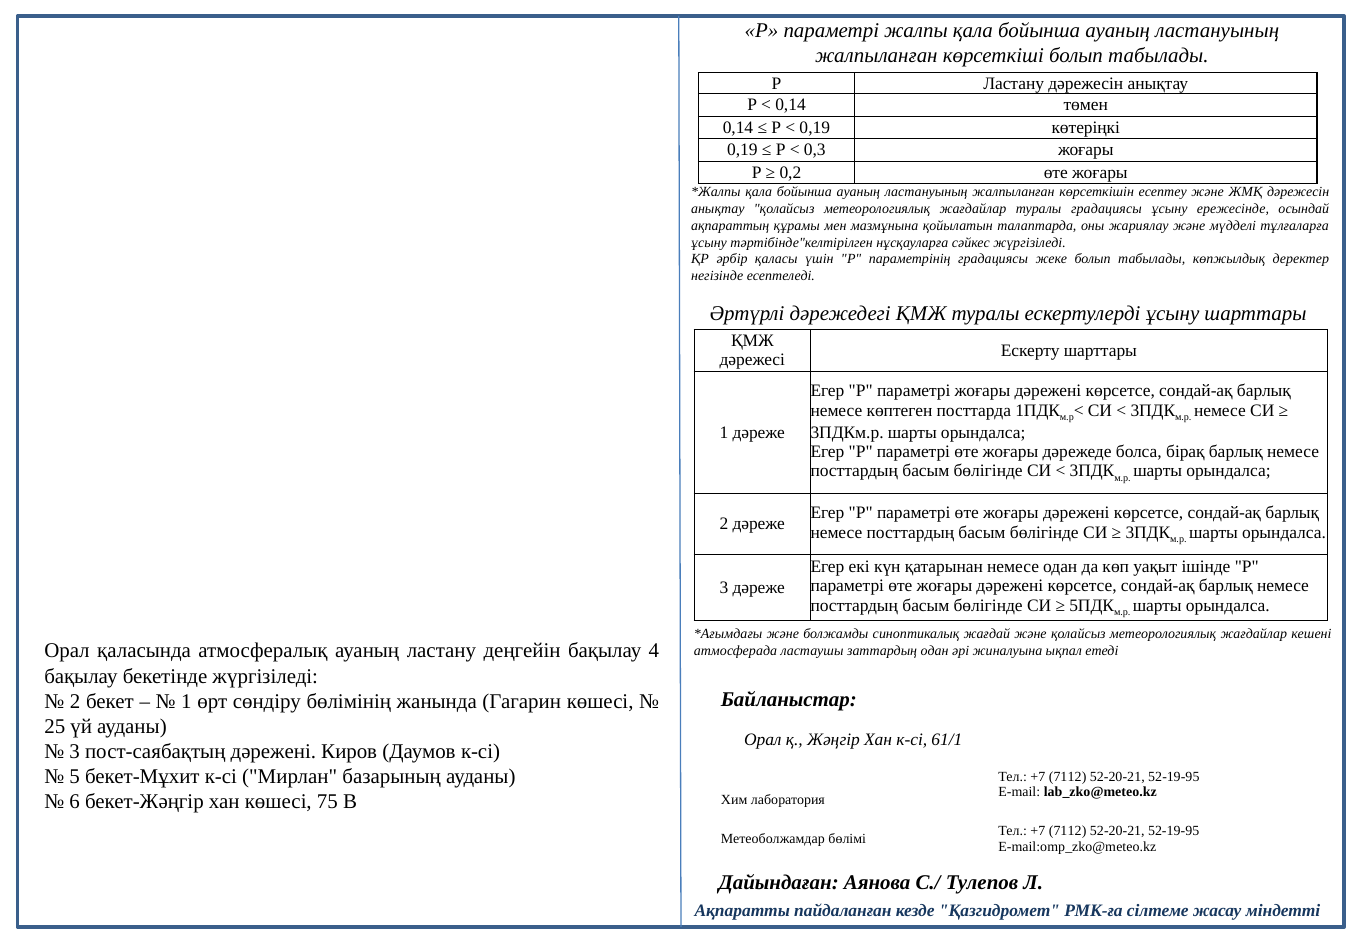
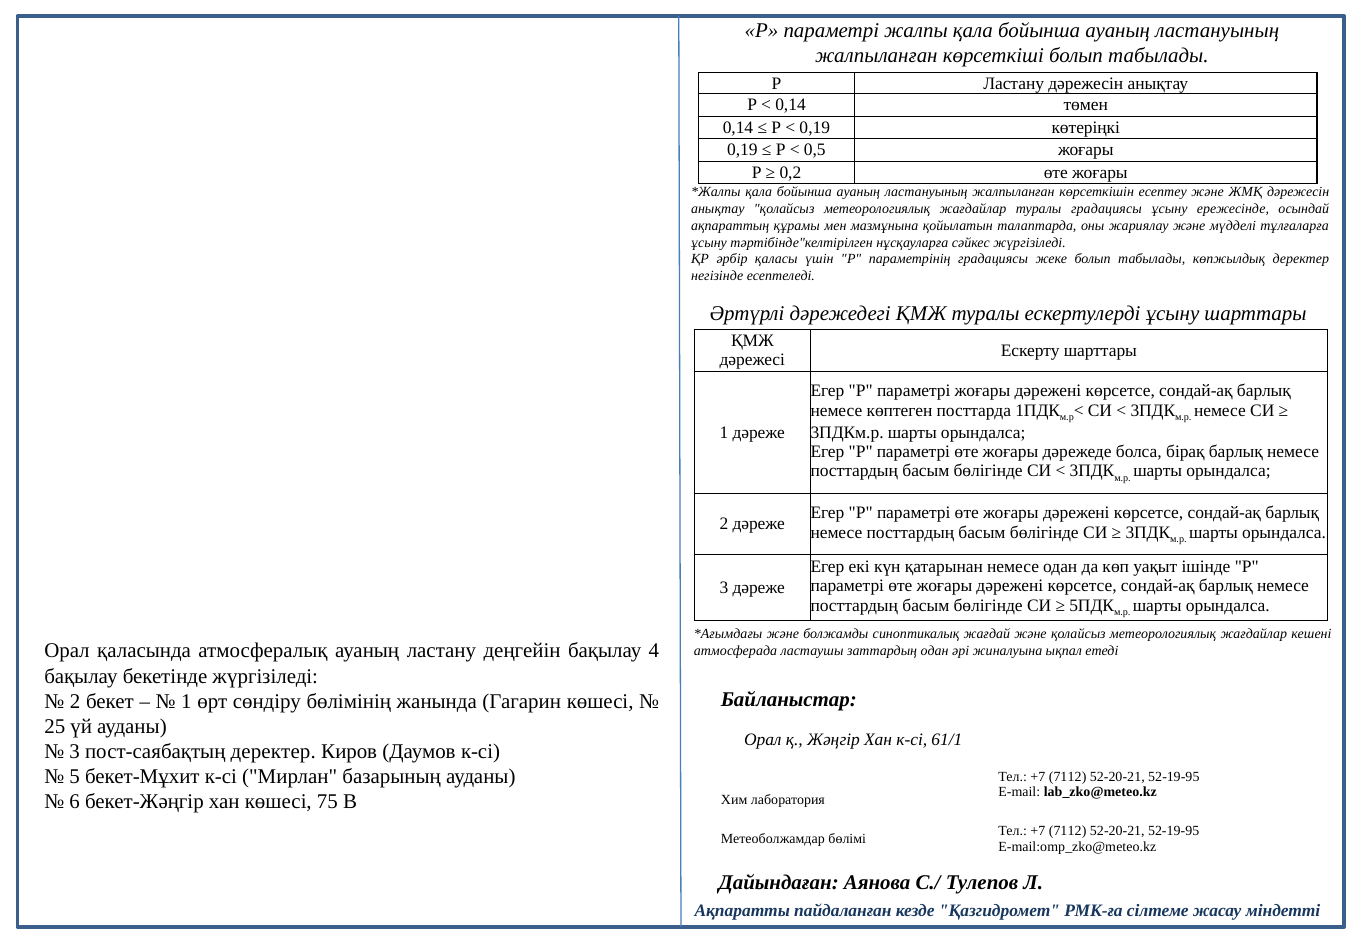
0,3: 0,3 -> 0,5 (815, 150)
пост-саябақтың дәрежені: дәрежені -> деректер (273, 751)
